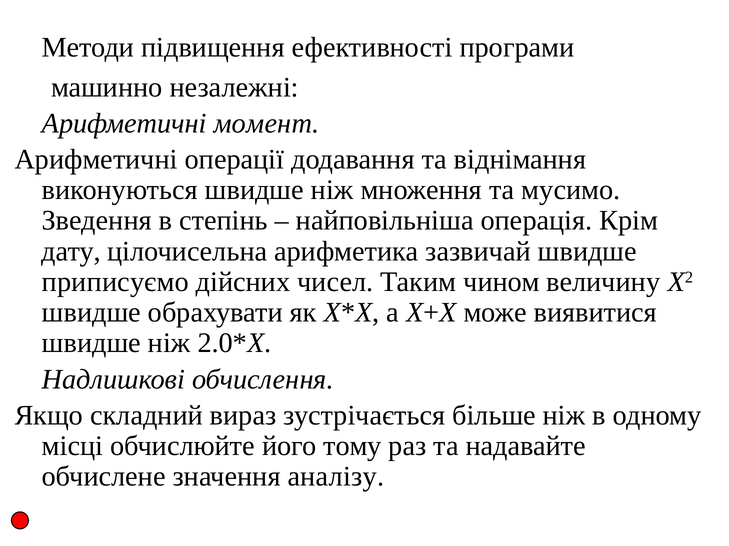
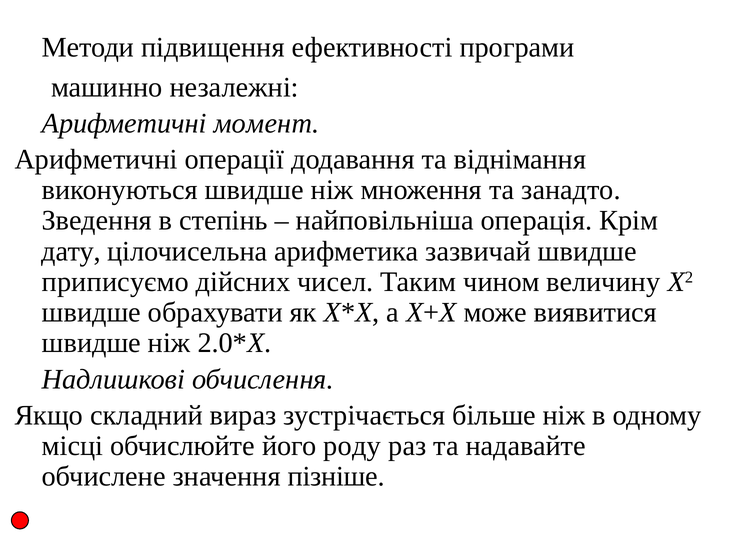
мусимо: мусимо -> занадто (571, 190)
тому: тому -> роду (352, 447)
аналізу: аналізу -> пізніше (336, 477)
